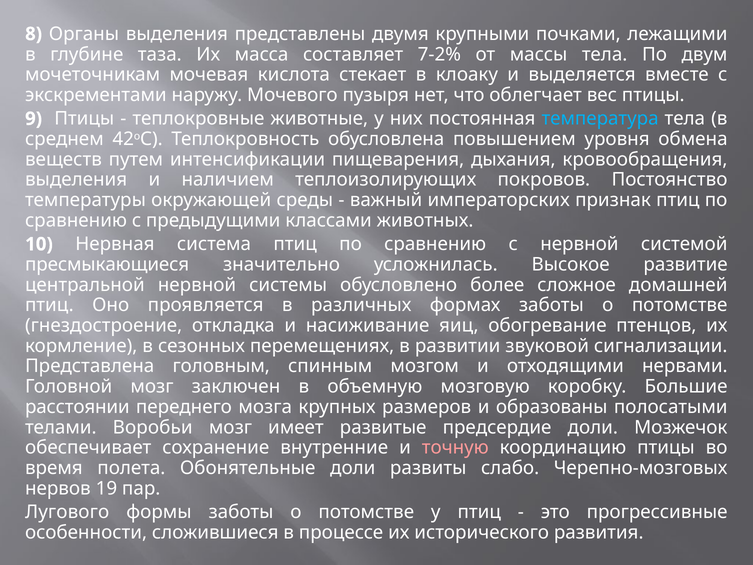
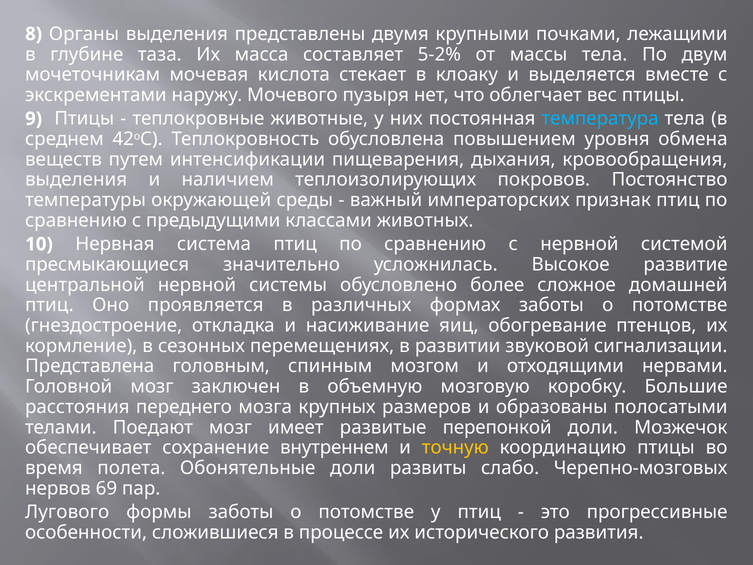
7-2%: 7-2% -> 5-2% (439, 54)
расстоянии: расстоянии -> расстояния (77, 407)
Воробьи: Воробьи -> Поедают (153, 427)
предсердие: предсердие -> перепонкой (497, 427)
внутренние: внутренние -> внутреннем (334, 447)
точную colour: pink -> yellow (455, 447)
19: 19 -> 69 (106, 488)
